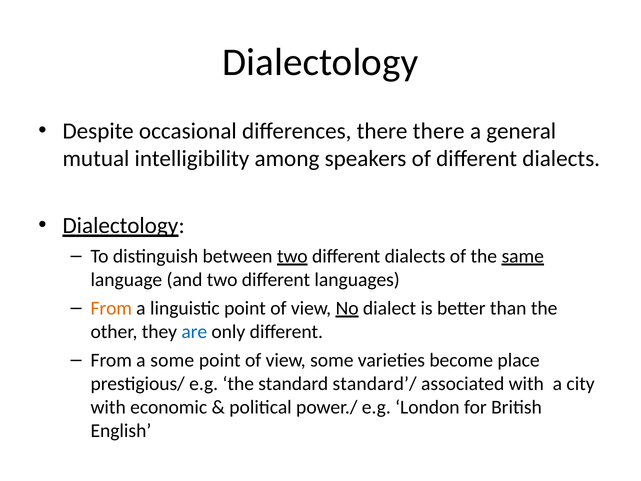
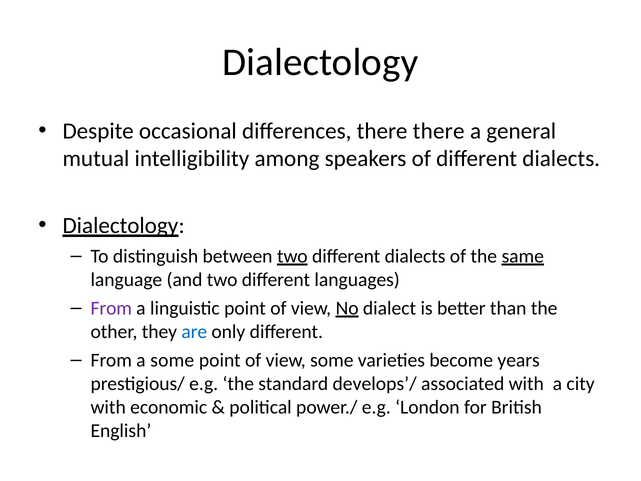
From colour: orange -> purple (111, 308)
place: place -> years (519, 360)
standard’/: standard’/ -> develops’/ (375, 383)
